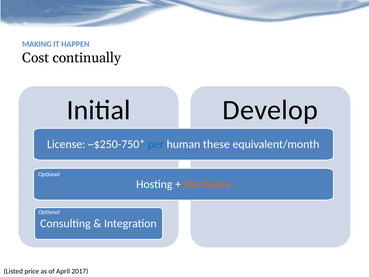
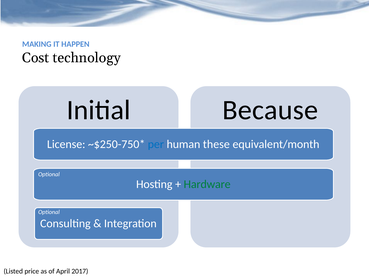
continually: continually -> technology (87, 58)
Develop: Develop -> Because (270, 110)
Hardware colour: orange -> green (207, 184)
